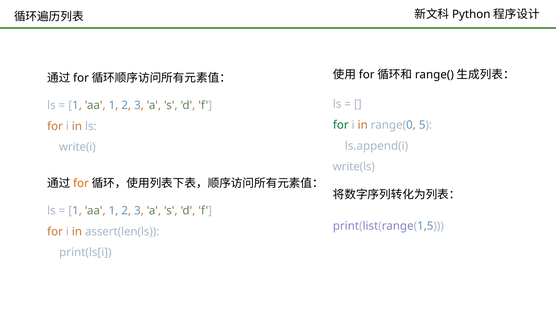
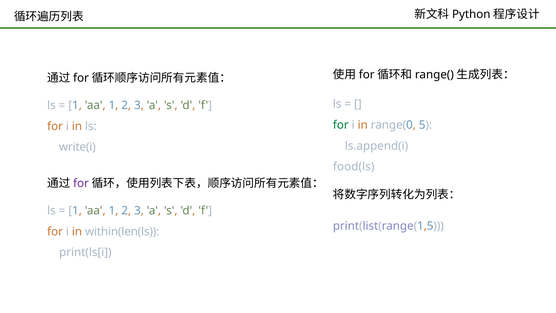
write(ls: write(ls -> food(ls (354, 167)
for colour: orange -> purple (81, 183)
assert(len(ls: assert(len(ls -> within(len(ls (122, 231)
